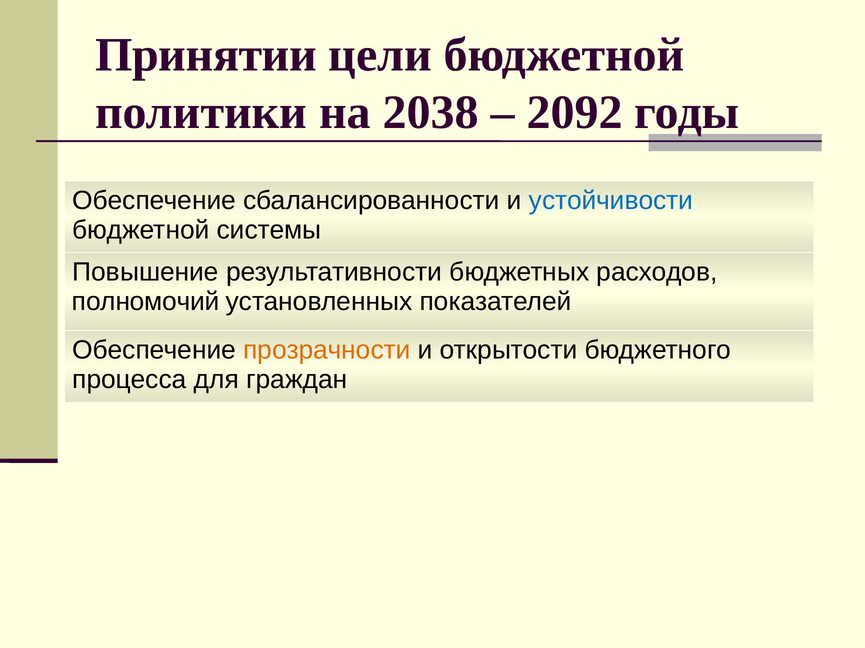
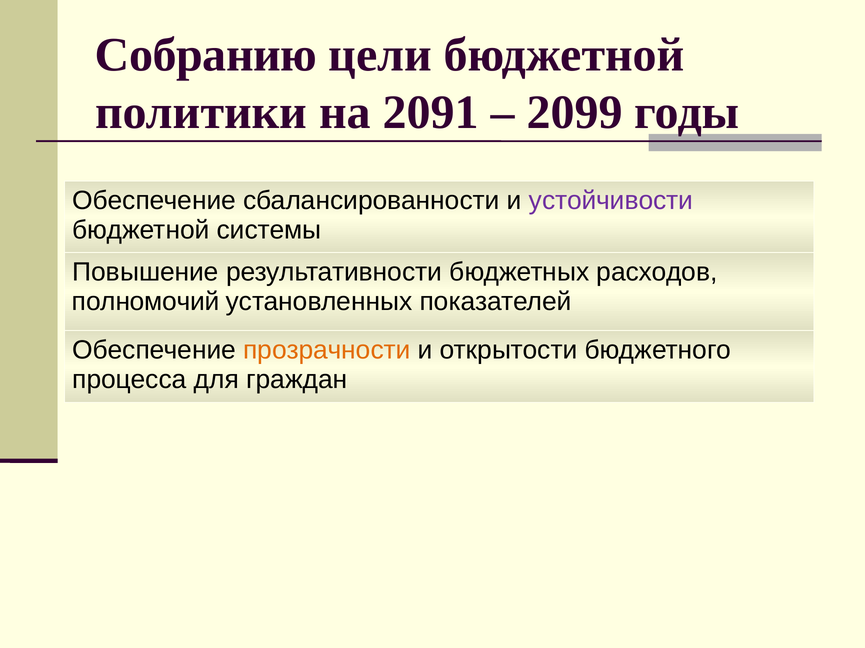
Принятии: Принятии -> Собранию (206, 55)
2038: 2038 -> 2091 (431, 113)
2092: 2092 -> 2099 (575, 113)
устойчивости colour: blue -> purple (611, 201)
